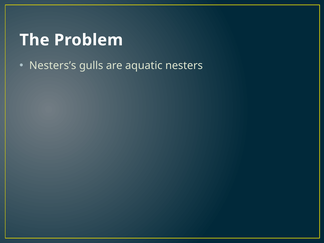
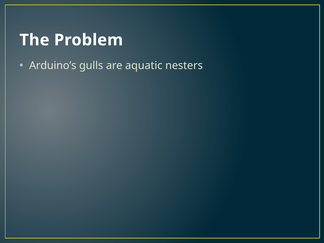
Nesters’s: Nesters’s -> Arduino’s (53, 66)
